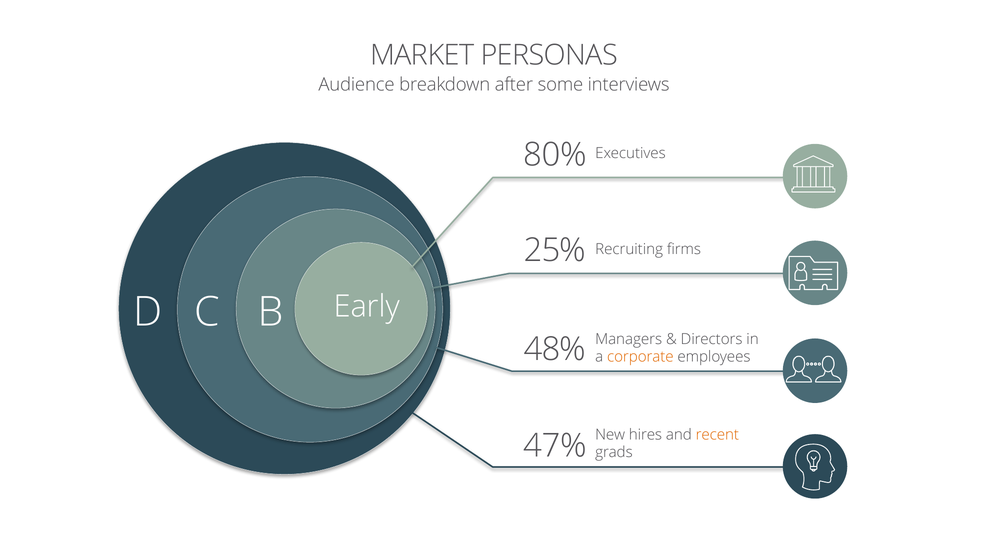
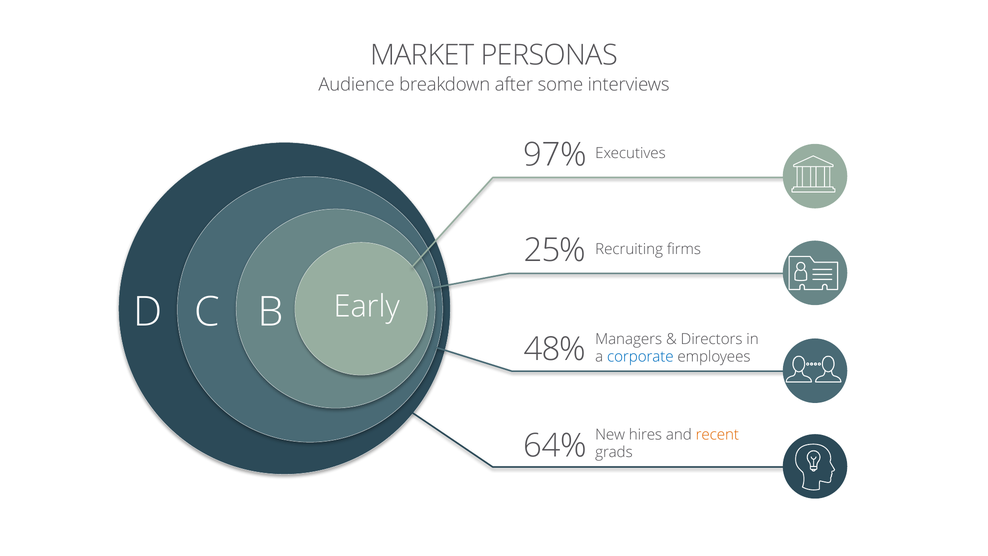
80%: 80% -> 97% (555, 155)
corporate colour: orange -> blue (640, 356)
47%: 47% -> 64% (555, 446)
